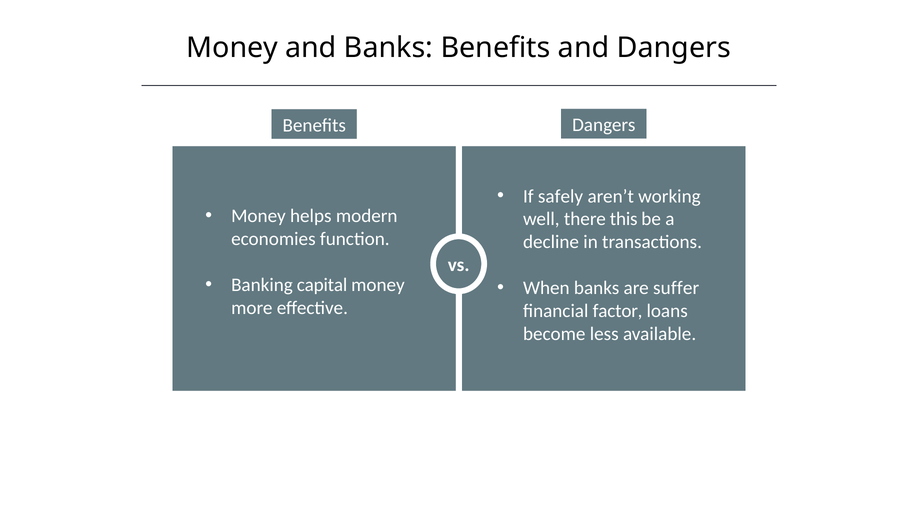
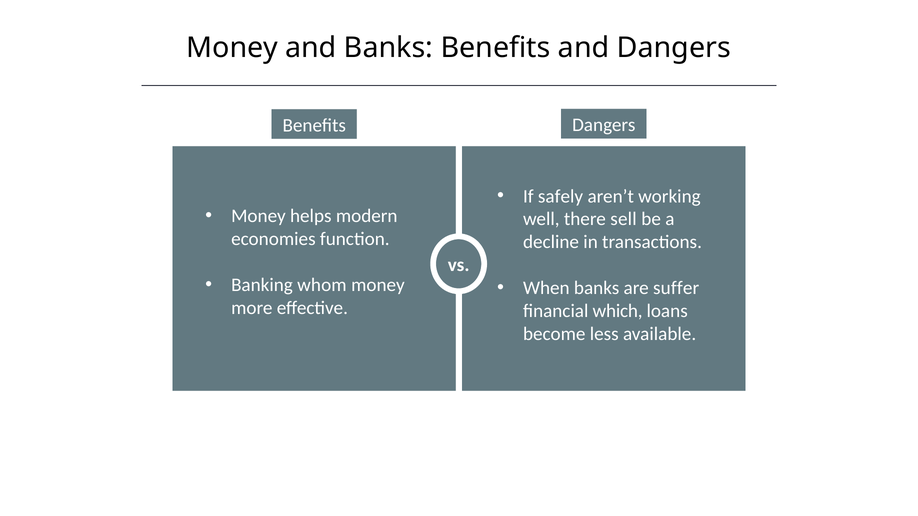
this: this -> sell (624, 219)
capital: capital -> whom (322, 285)
factor: factor -> which (618, 311)
